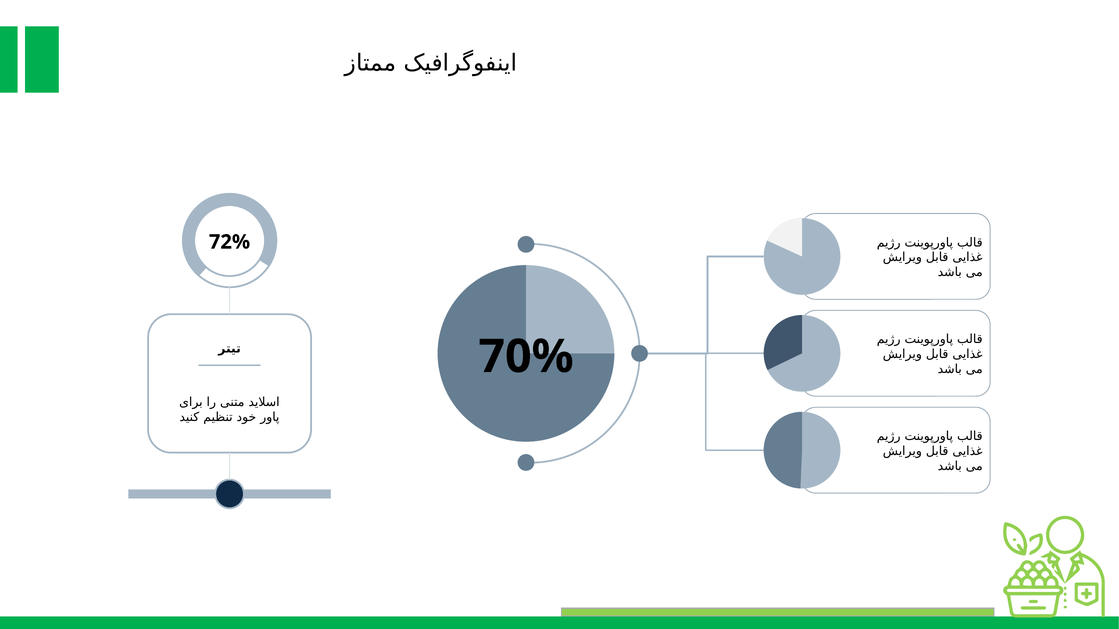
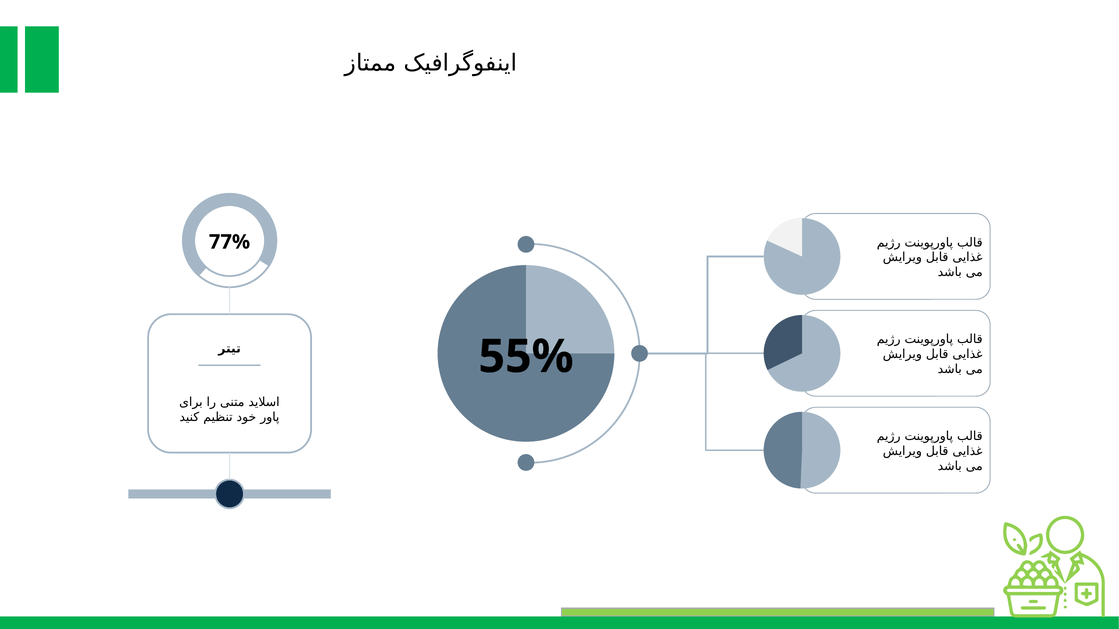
72%: 72% -> 77% (229, 242)
70%: 70% -> 55% (526, 357)
